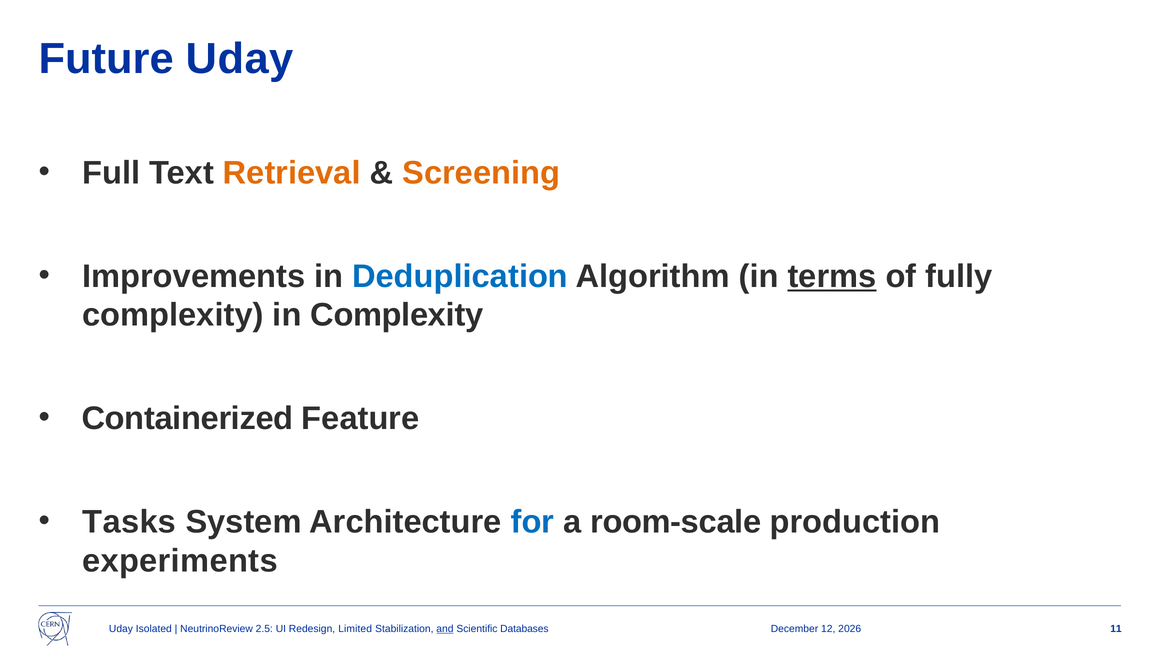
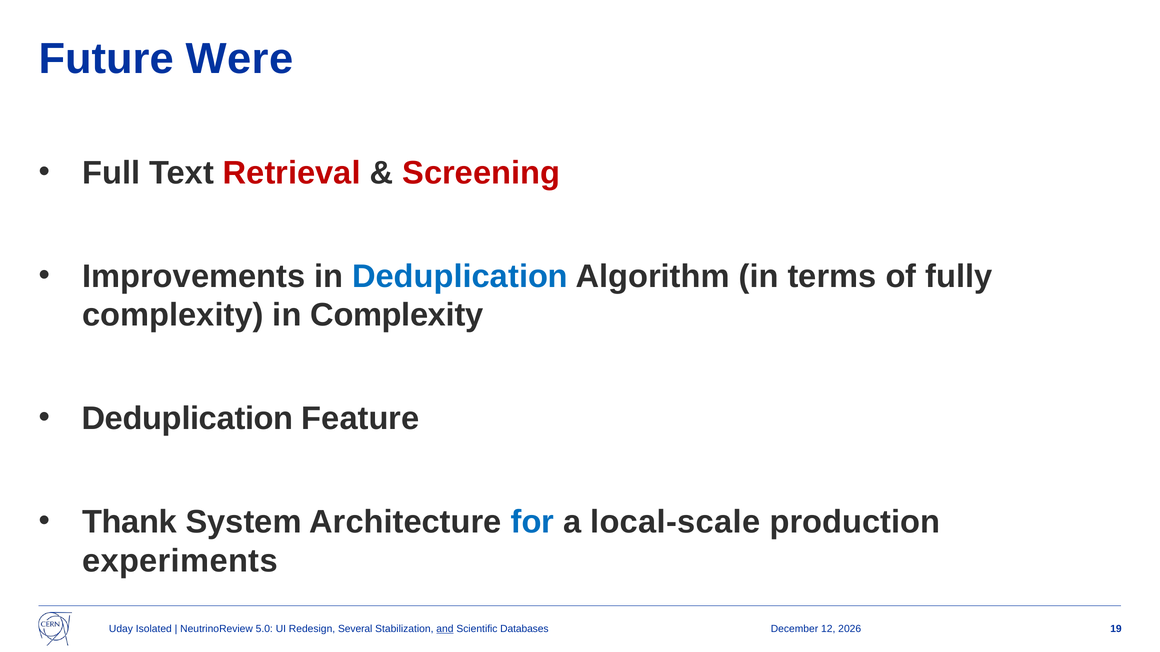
Future Uday: Uday -> Were (240, 59)
Retrieval colour: orange -> red (292, 173)
Screening colour: orange -> red (481, 173)
terms underline: present -> none (832, 277)
Containerized: Containerized -> Deduplication (188, 419)
Tasks: Tasks -> Thank (130, 522)
room-scale: room-scale -> local-scale (675, 522)
2.5: 2.5 -> 5.0 (264, 629)
Limited: Limited -> Several (355, 629)
11: 11 -> 19 (1116, 629)
